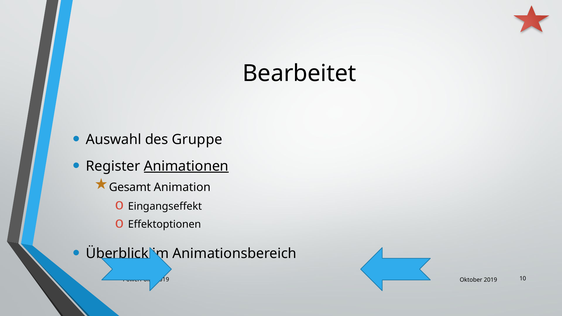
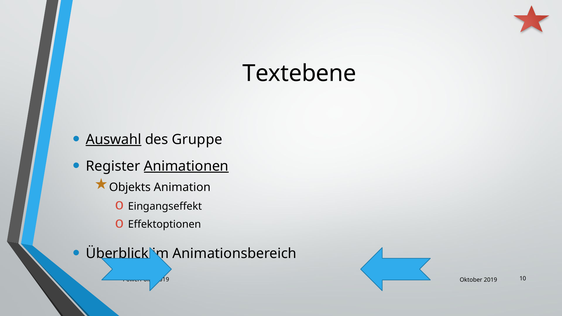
Bearbeitet: Bearbeitet -> Textebene (299, 74)
Auswahl underline: none -> present (114, 140)
Gesamt: Gesamt -> Objekts (130, 187)
